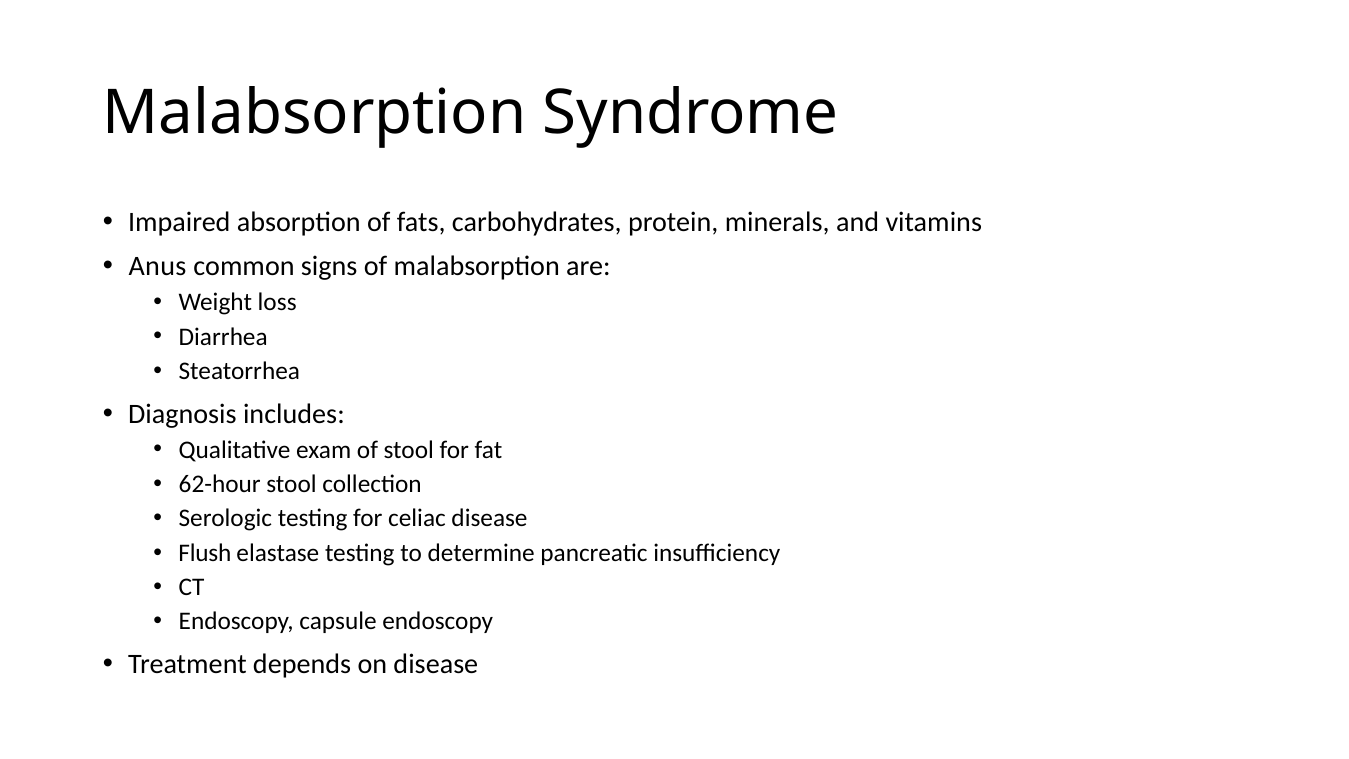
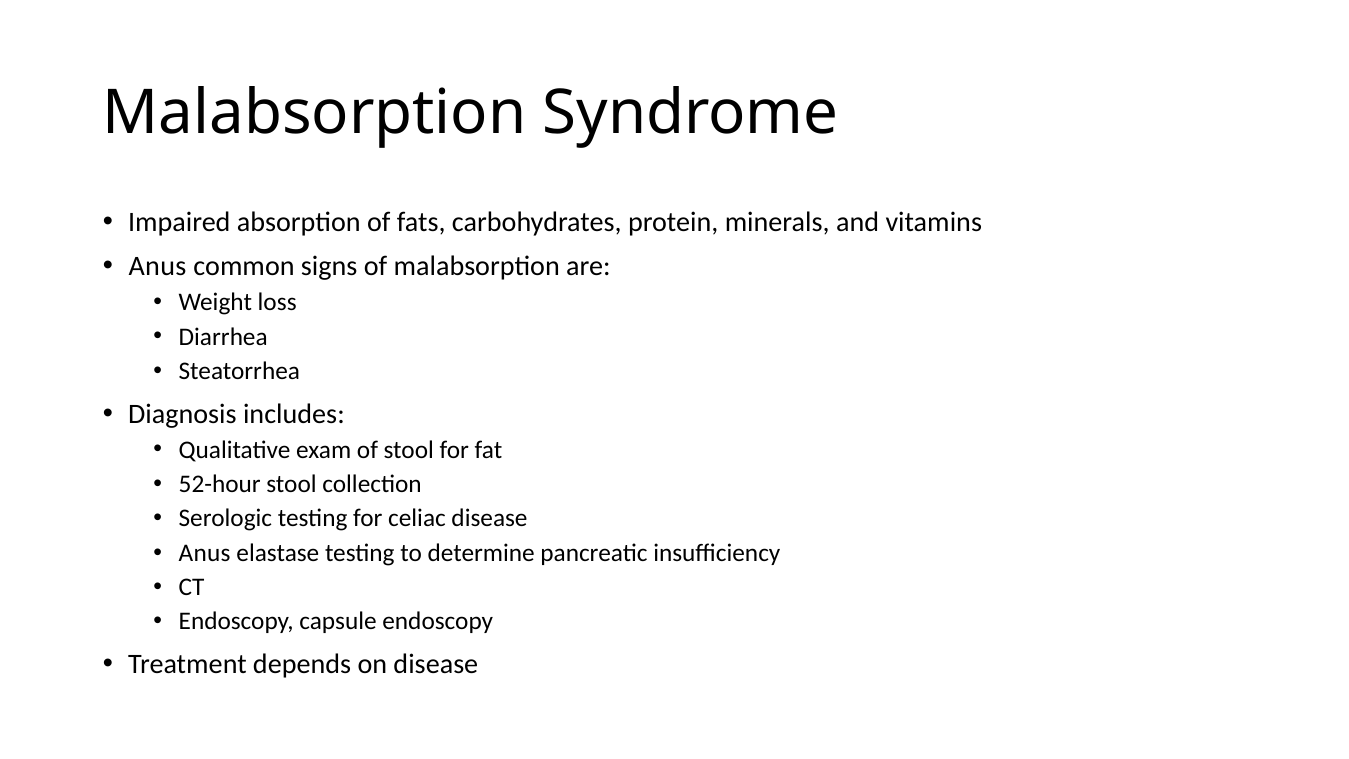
62-hour: 62-hour -> 52-hour (220, 484)
Flush: Flush -> Anus (205, 553)
